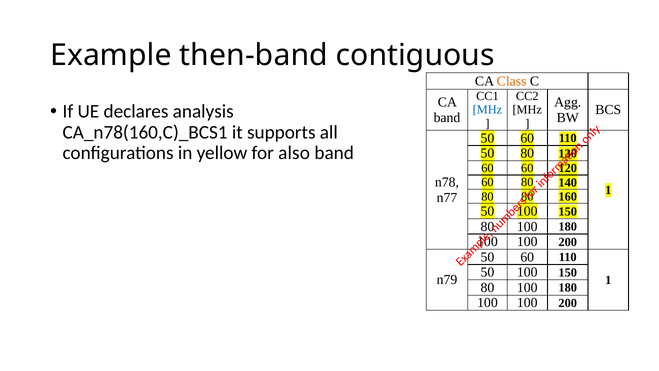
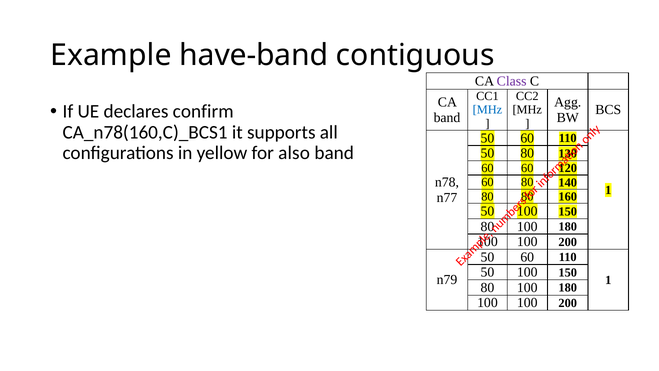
then-band: then-band -> have-band (254, 55)
Class colour: orange -> purple (512, 81)
analysis: analysis -> confirm (203, 111)
